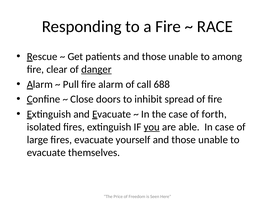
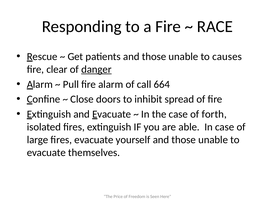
among: among -> causes (227, 57)
688: 688 -> 664 (162, 84)
you underline: present -> none (152, 127)
